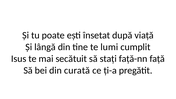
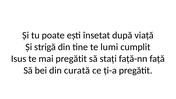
lângă: lângă -> strigă (45, 47)
mai secătuit: secătuit -> pregătit (71, 59)
